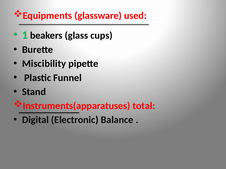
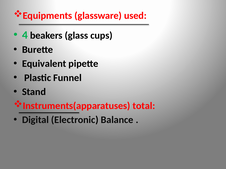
1: 1 -> 4 (25, 35)
Miscibility: Miscibility -> Equivalent (44, 64)
